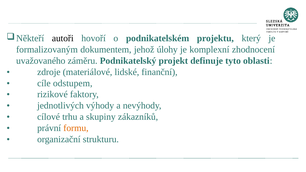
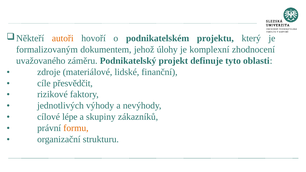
autoři colour: black -> orange (63, 38)
odstupem: odstupem -> přesvědčit (73, 83)
trhu: trhu -> lépe (70, 117)
